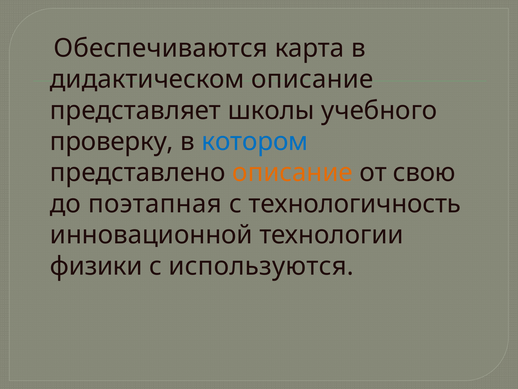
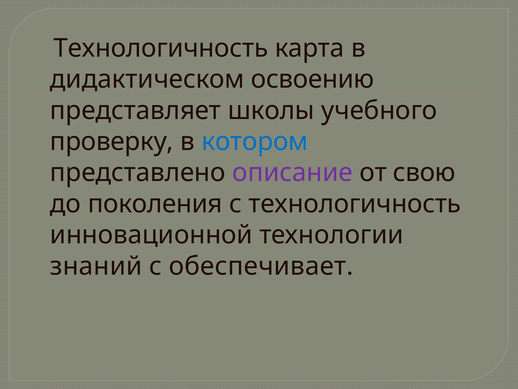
Обеспечиваются: Обеспечиваются -> Технологичность (161, 48)
дидактическом описание: описание -> освоению (313, 79)
описание colour: orange -> purple (293, 173)
поэтапная: поэтапная -> поколения (155, 204)
физики: физики -> знаний (96, 266)
используются: используются -> обеспечивает (261, 266)
